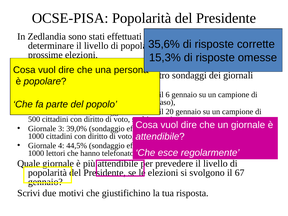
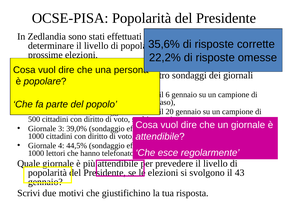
15,3%: 15,3% -> 22,2% (165, 58)
67: 67 -> 43 (240, 173)
